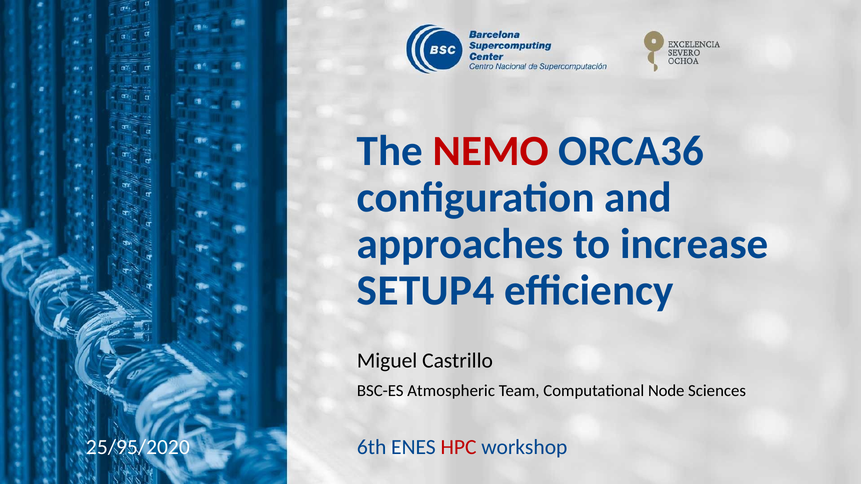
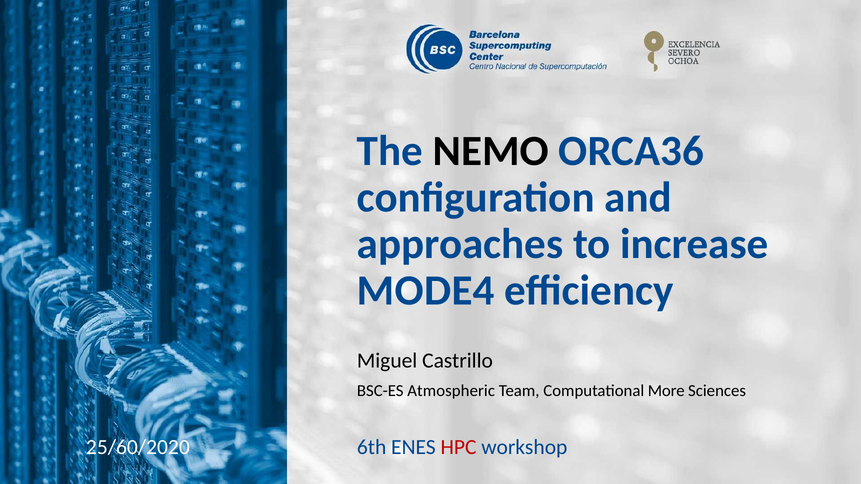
NEMO colour: red -> black (491, 151)
SETUP4: SETUP4 -> MODE4 (426, 291)
Node: Node -> More (666, 391)
25/95/2020: 25/95/2020 -> 25/60/2020 (138, 448)
